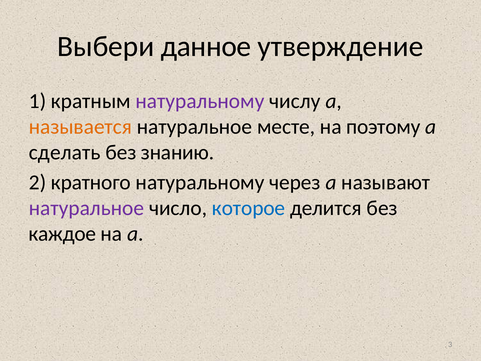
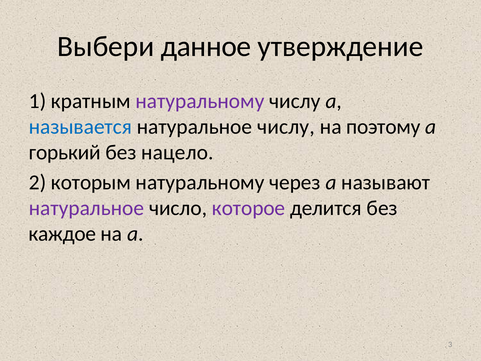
называется colour: orange -> blue (80, 127)
натуральное месте: месте -> числу (286, 127)
сделать: сделать -> горький (65, 152)
знанию: знанию -> нацело (177, 152)
кратного: кратного -> которым (91, 182)
которое colour: blue -> purple (249, 208)
